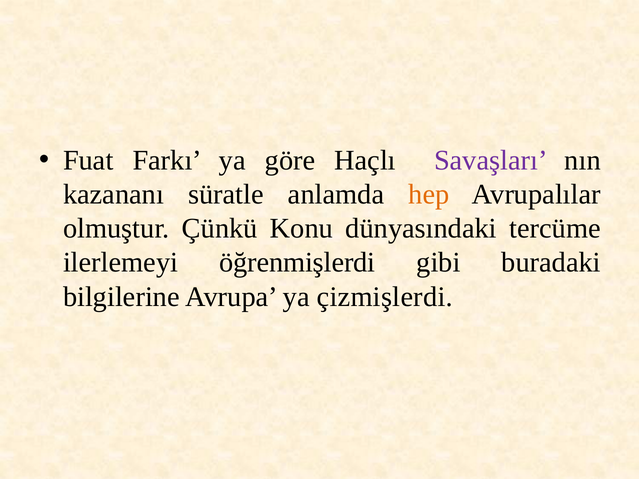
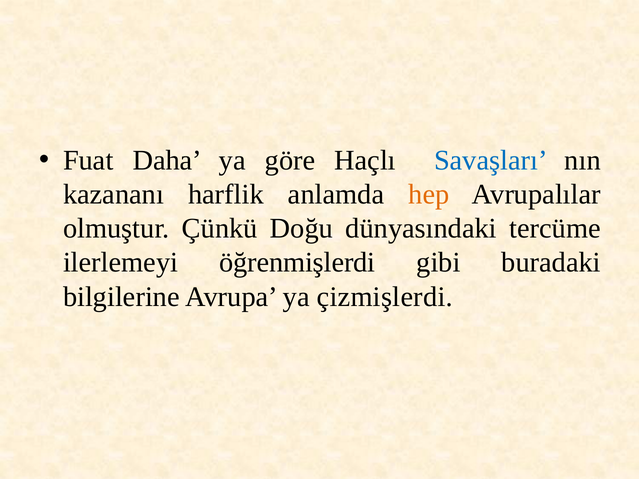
Farkı: Farkı -> Daha (167, 160)
Savaşları colour: purple -> blue (491, 160)
süratle: süratle -> harflik (226, 195)
Konu: Konu -> Doğu (302, 229)
